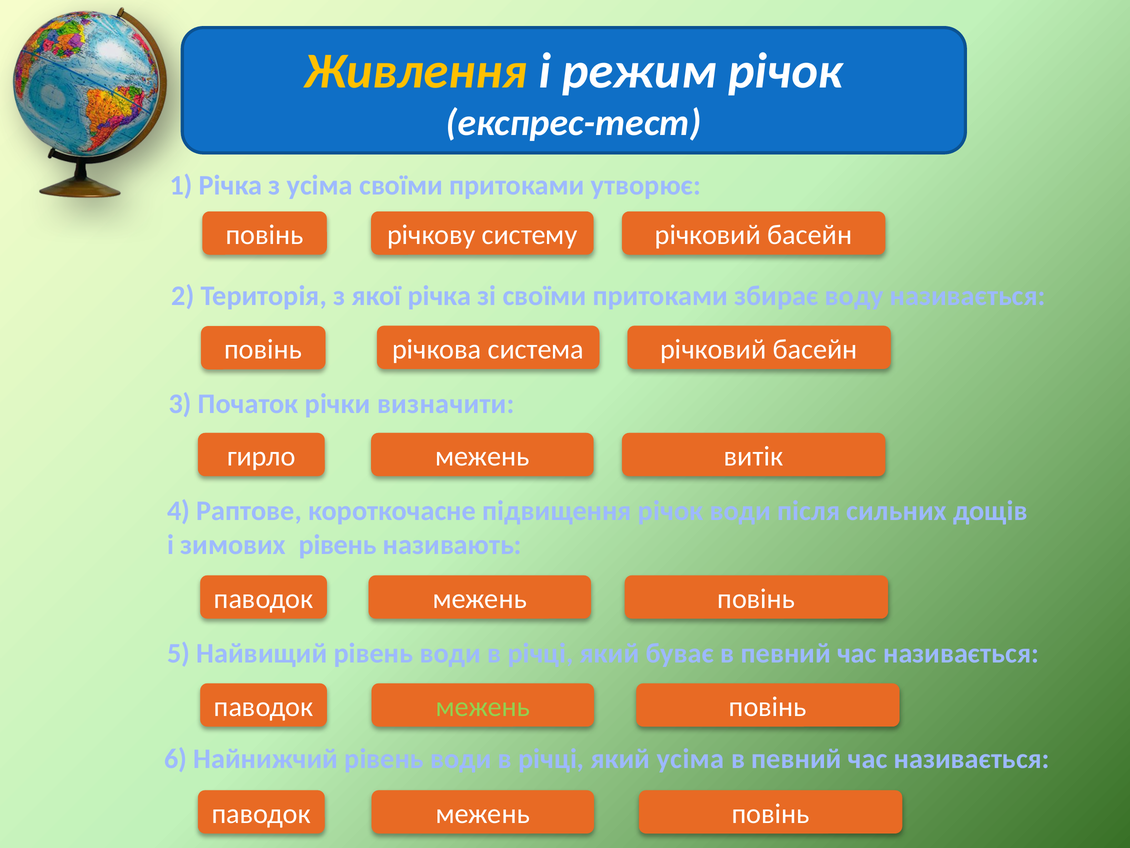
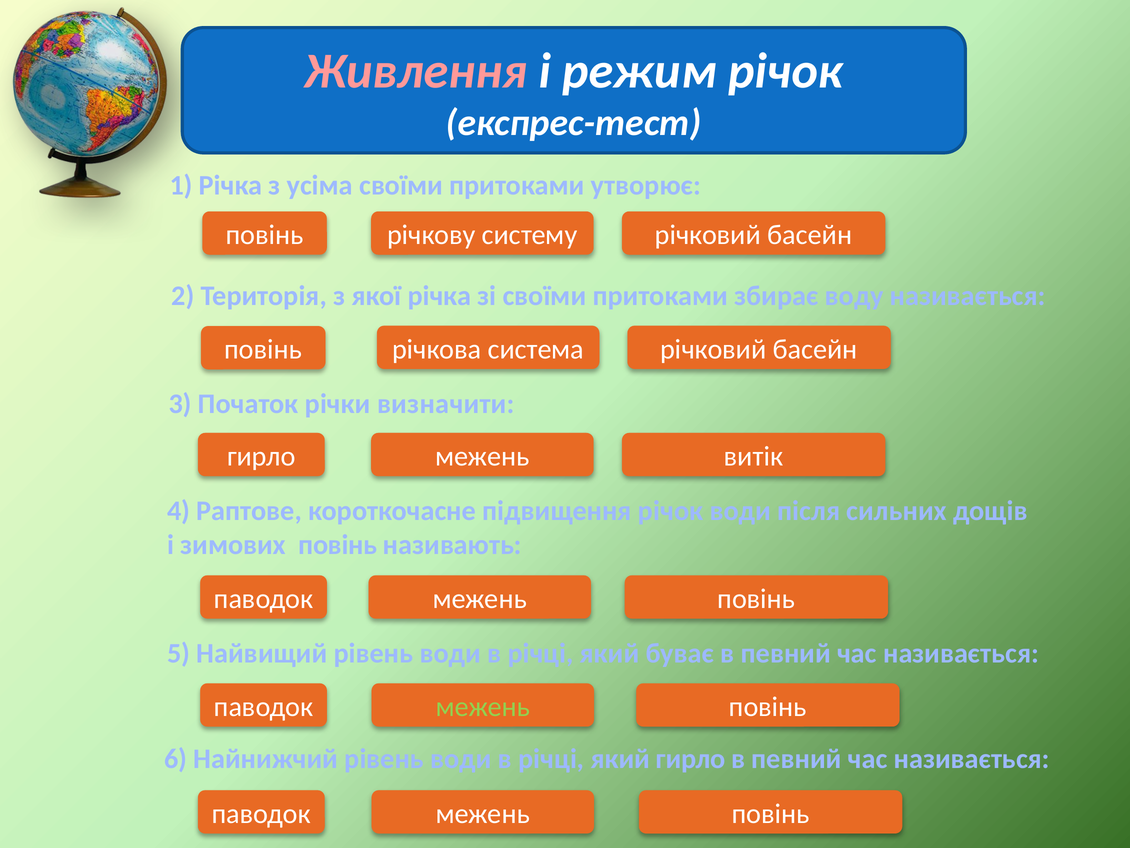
Живлення colour: yellow -> pink (416, 71)
зимових рівень: рівень -> повінь (338, 544)
який усіма: усіма -> гирло (691, 759)
